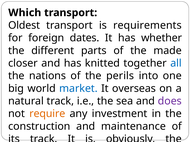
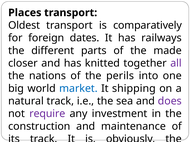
Which: Which -> Places (25, 13)
requirements: requirements -> comparatively (147, 25)
whether: whether -> railways (162, 38)
all colour: blue -> purple (176, 63)
overseas: overseas -> shipping (134, 89)
require colour: orange -> purple (47, 114)
